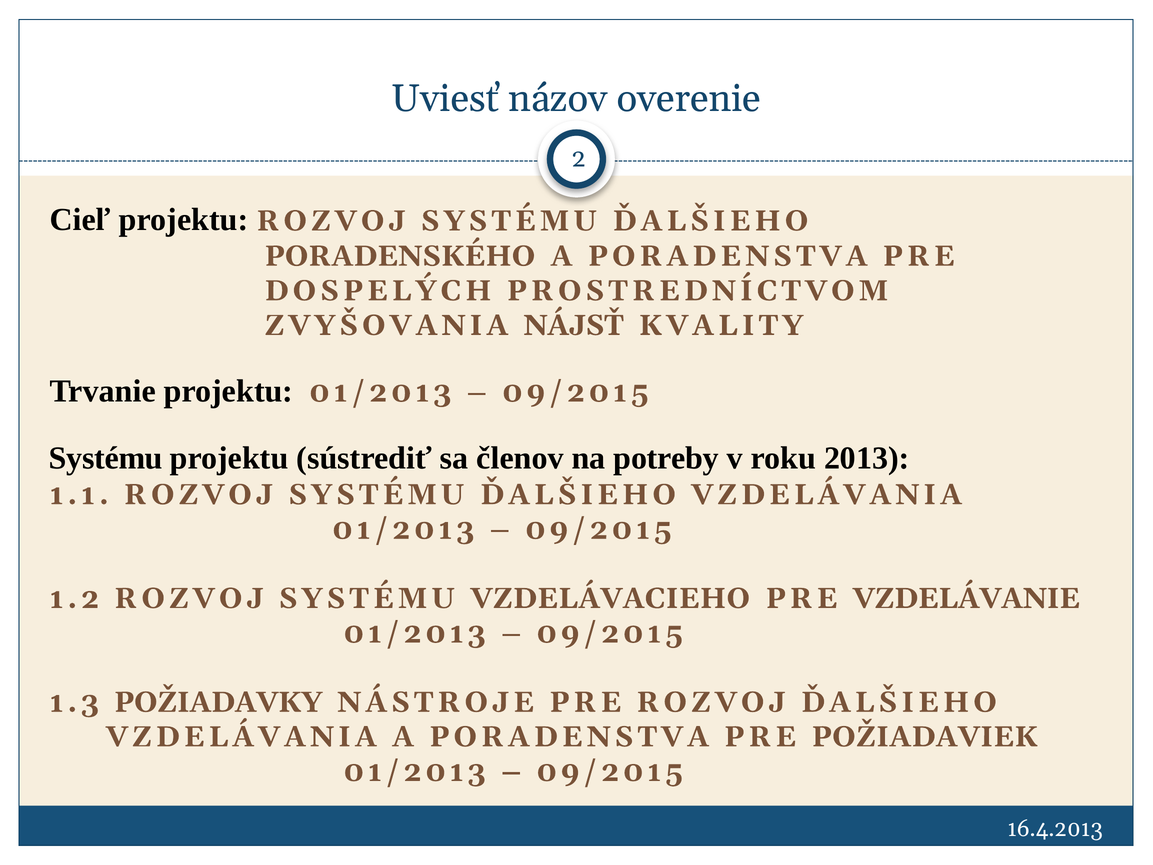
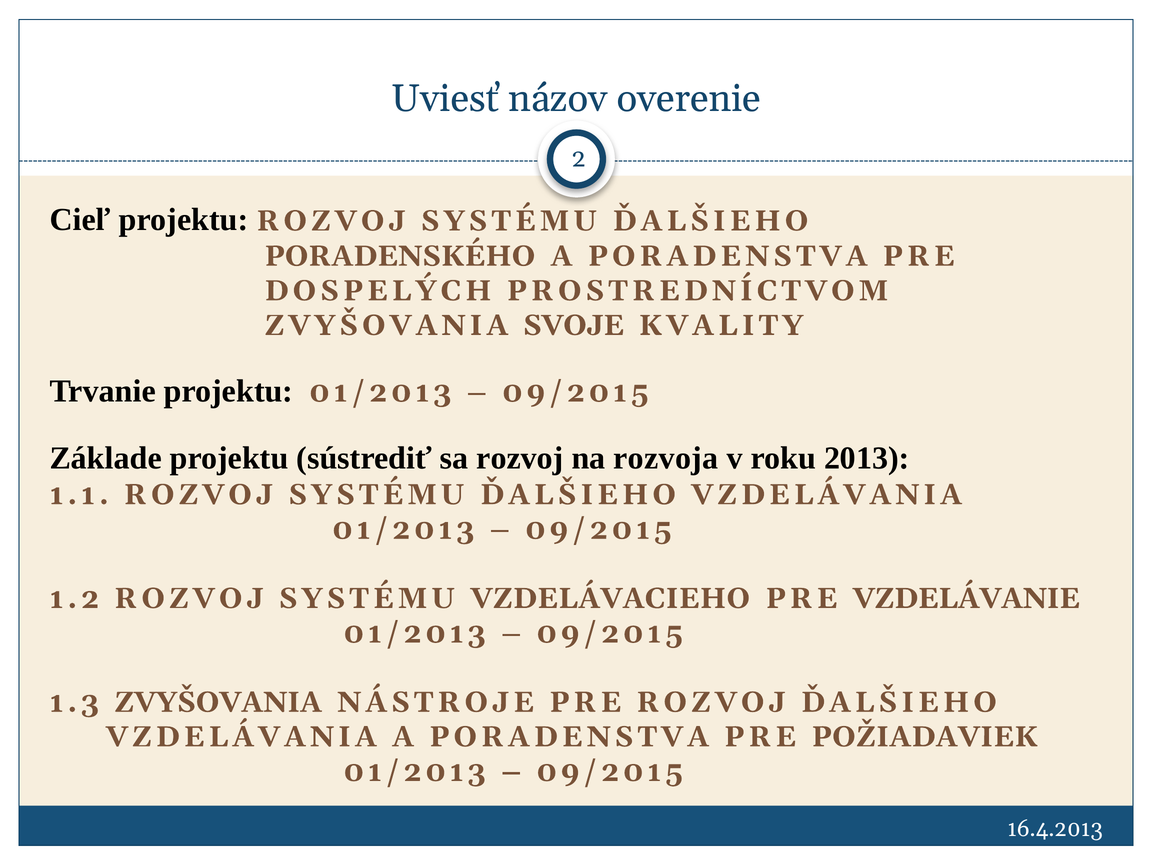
NÁJSŤ: NÁJSŤ -> SVOJE (574, 325)
Systému: Systému -> Základe (106, 458)
sa členov: členov -> rozvoj (520, 458)
potreby: potreby -> rozvoja (666, 458)
1.3 POŽIADAVKY: POŽIADAVKY -> ZVYŠOVANIA (218, 702)
